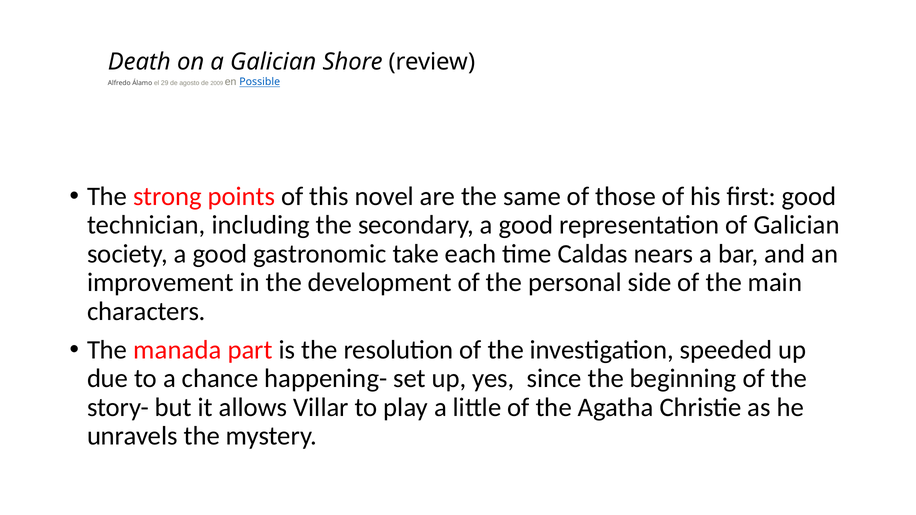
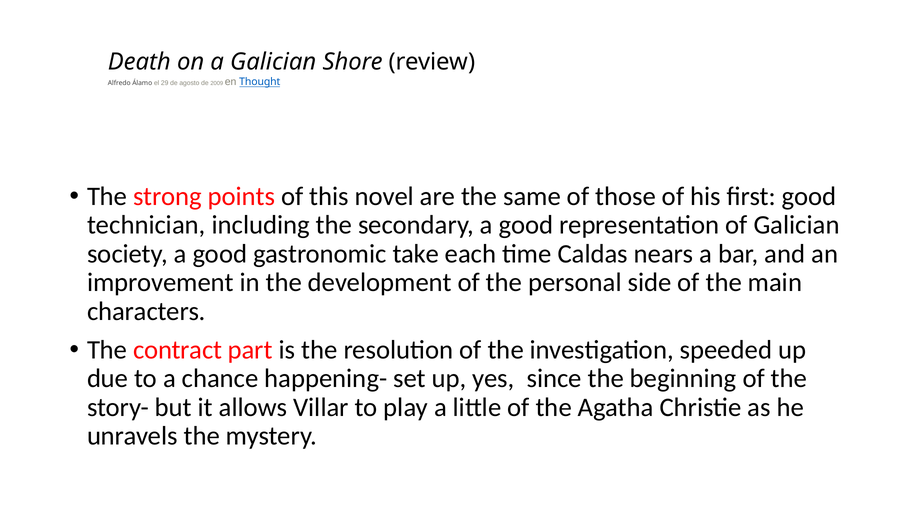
Possible: Possible -> Thought (260, 82)
manada: manada -> contract (178, 350)
